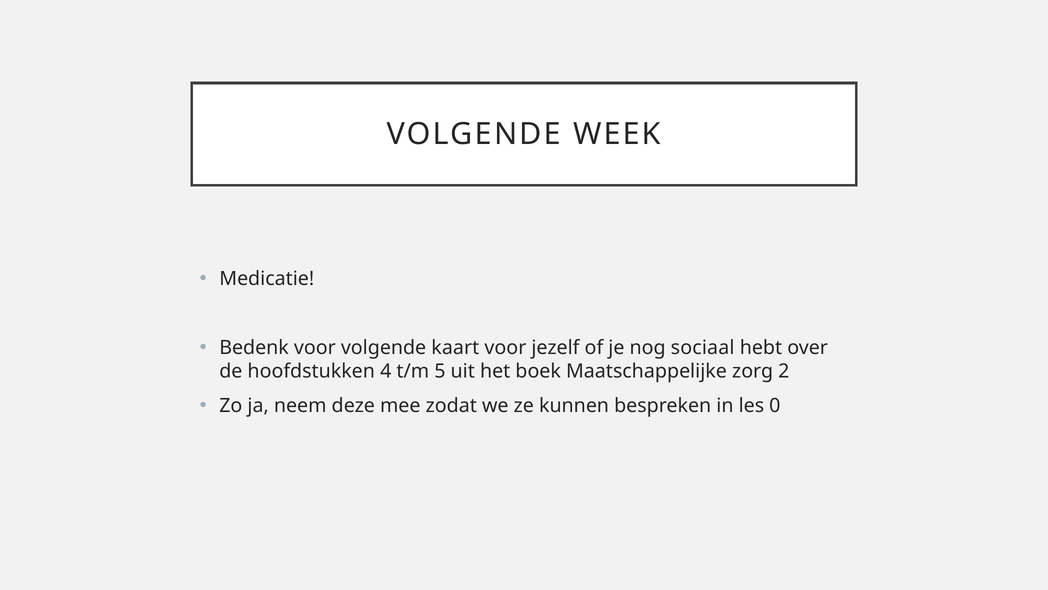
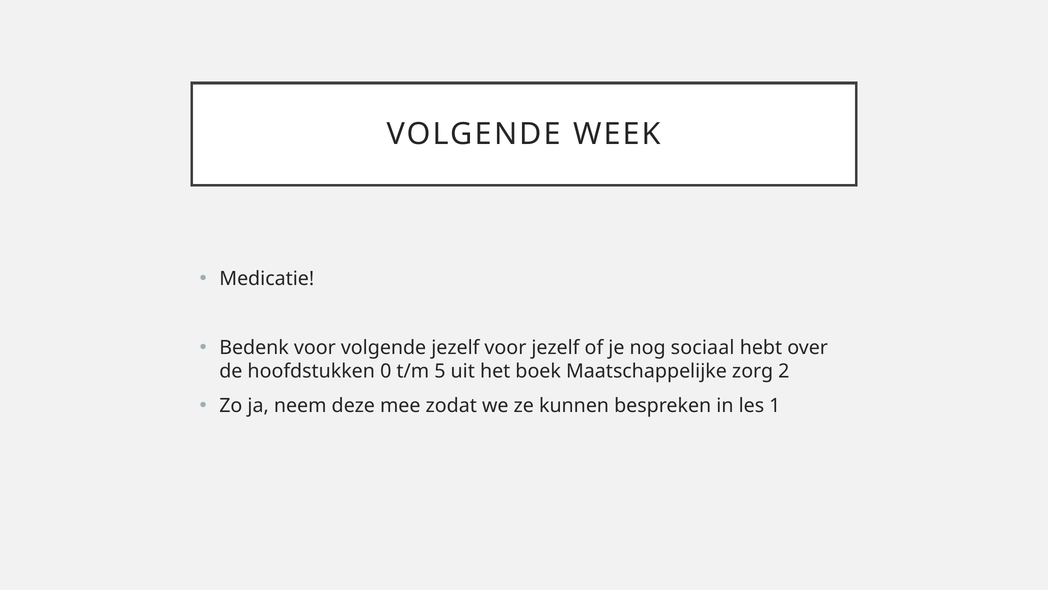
volgende kaart: kaart -> jezelf (455, 347)
4: 4 -> 0 (386, 371)
0: 0 -> 1 (775, 405)
